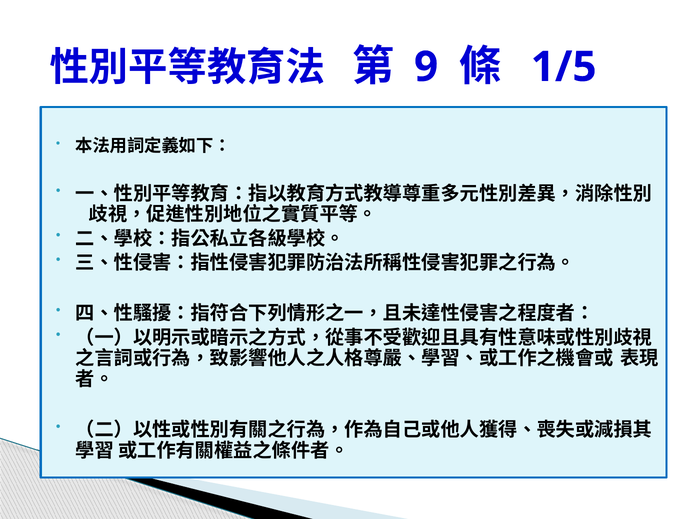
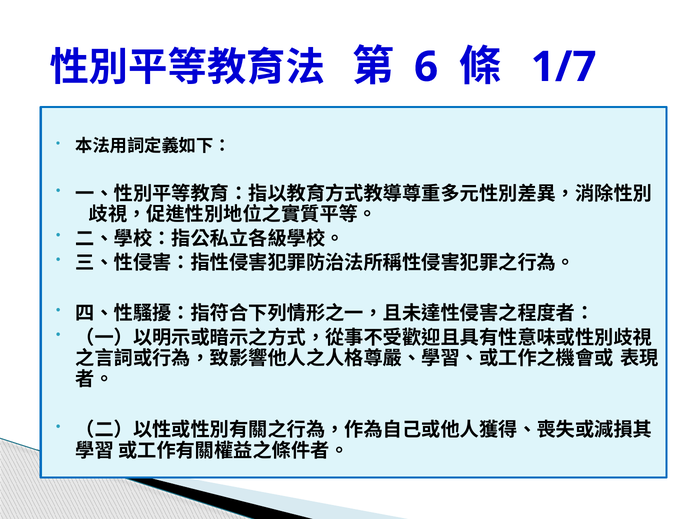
9: 9 -> 6 (426, 67)
1/5: 1/5 -> 1/7 (564, 67)
